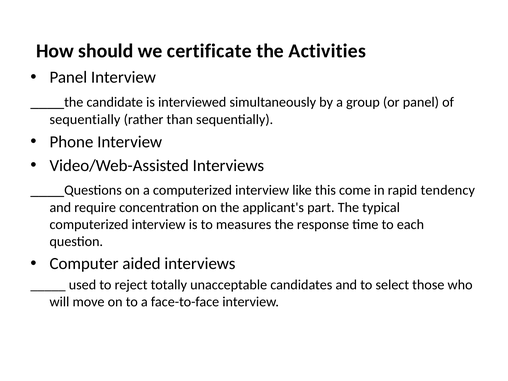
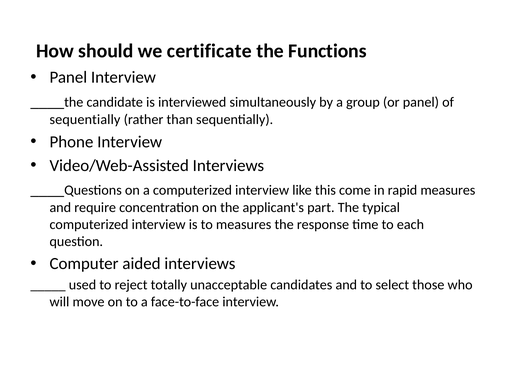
Activities: Activities -> Functions (327, 51)
rapid tendency: tendency -> measures (448, 190)
